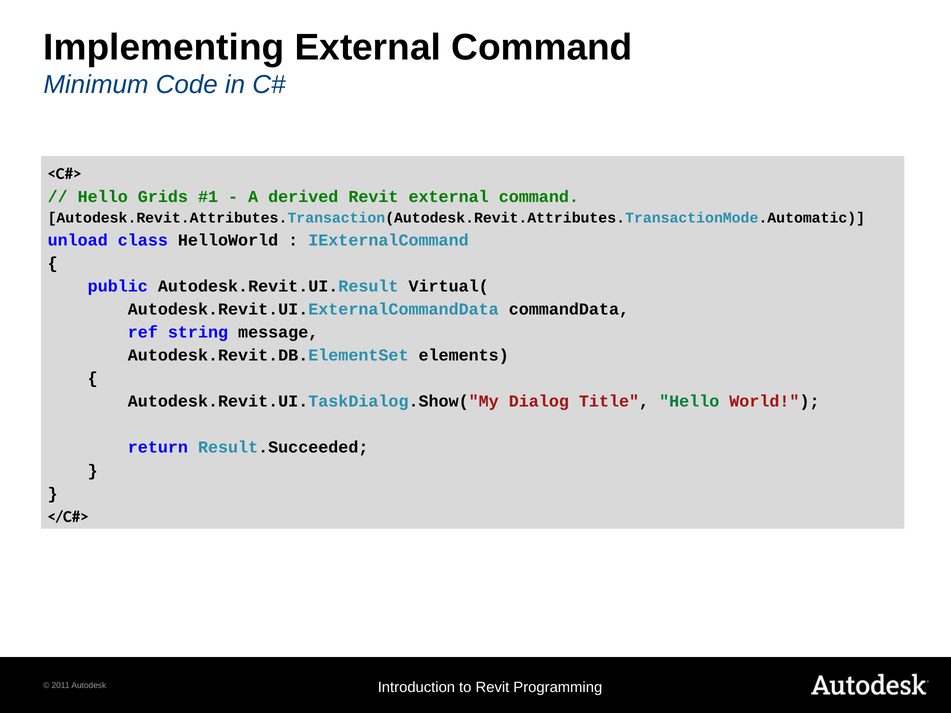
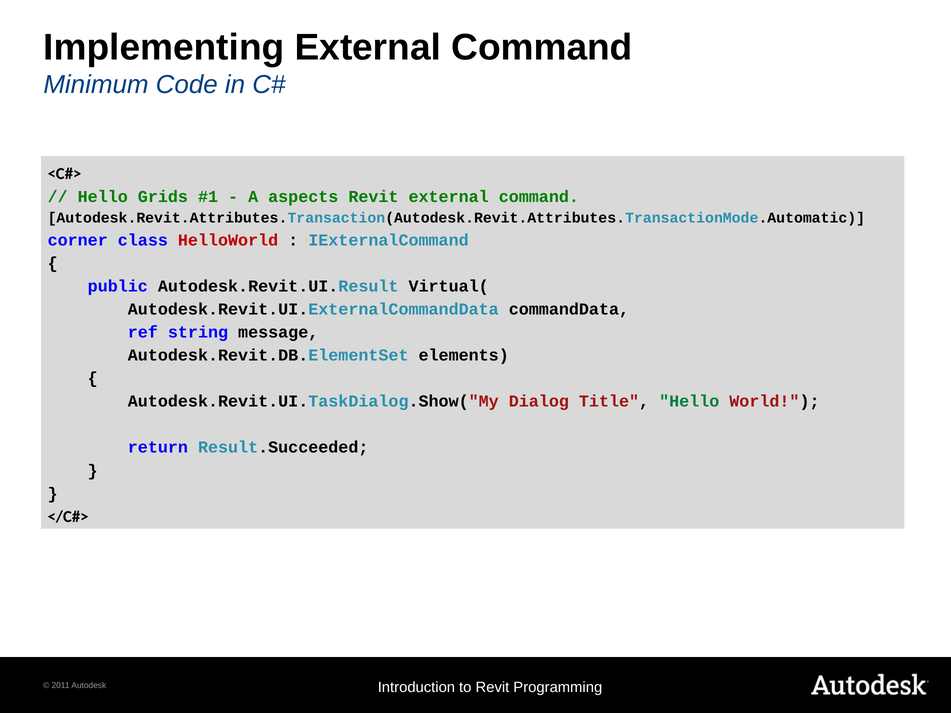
derived: derived -> aspects (303, 197)
unload: unload -> corner (78, 240)
HelloWorld colour: black -> red (228, 240)
